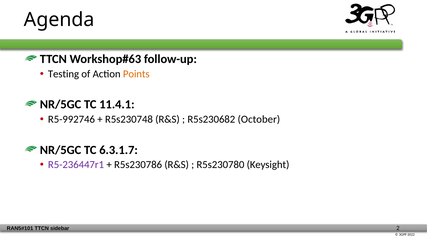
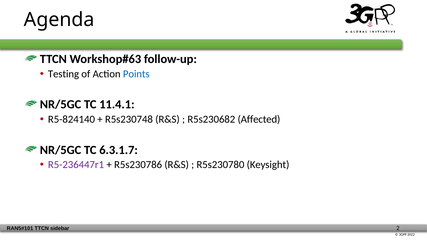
Points colour: orange -> blue (136, 74)
R5-992746: R5-992746 -> R5-824140 (71, 119)
October: October -> Affected (259, 119)
